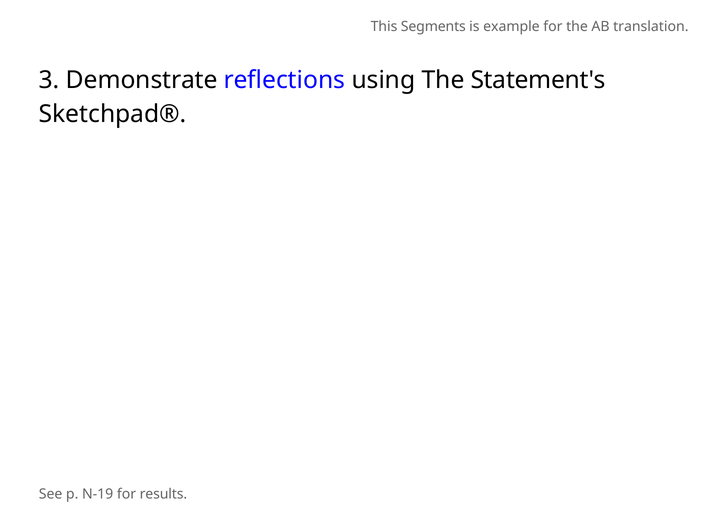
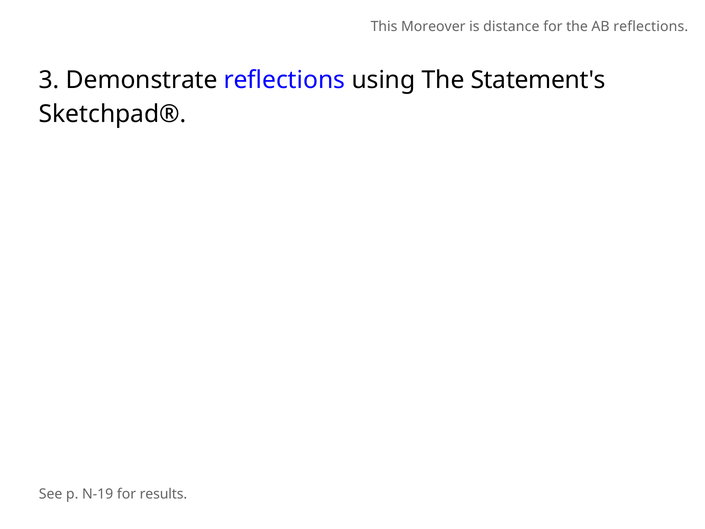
Segments: Segments -> Moreover (433, 27)
example: example -> distance (511, 27)
AB translation: translation -> reflections (651, 27)
